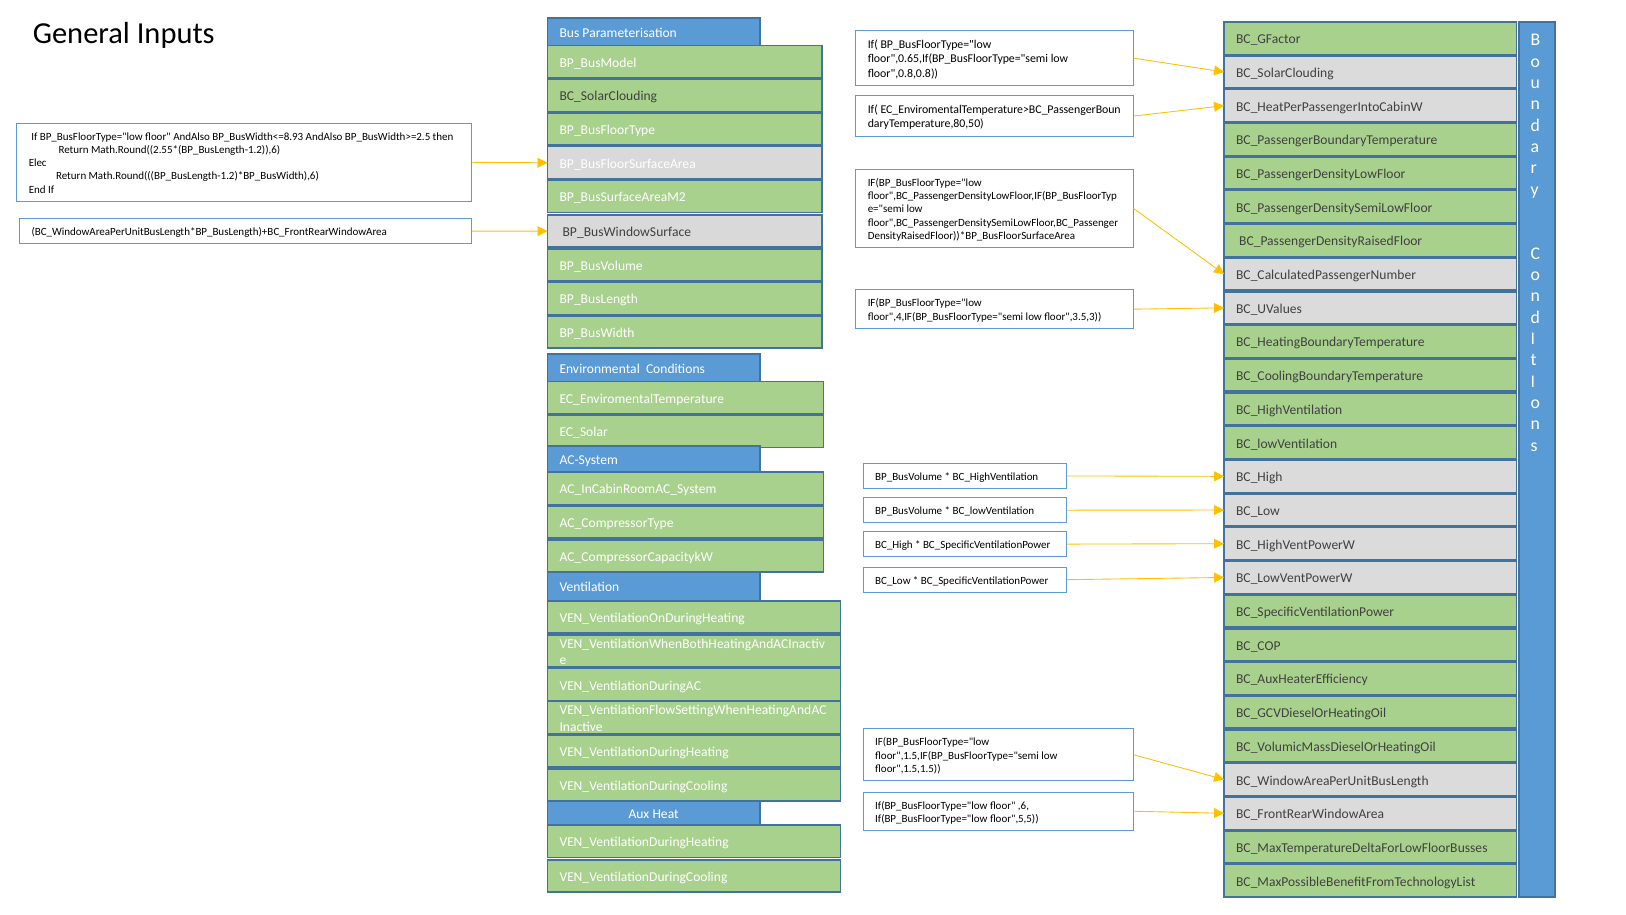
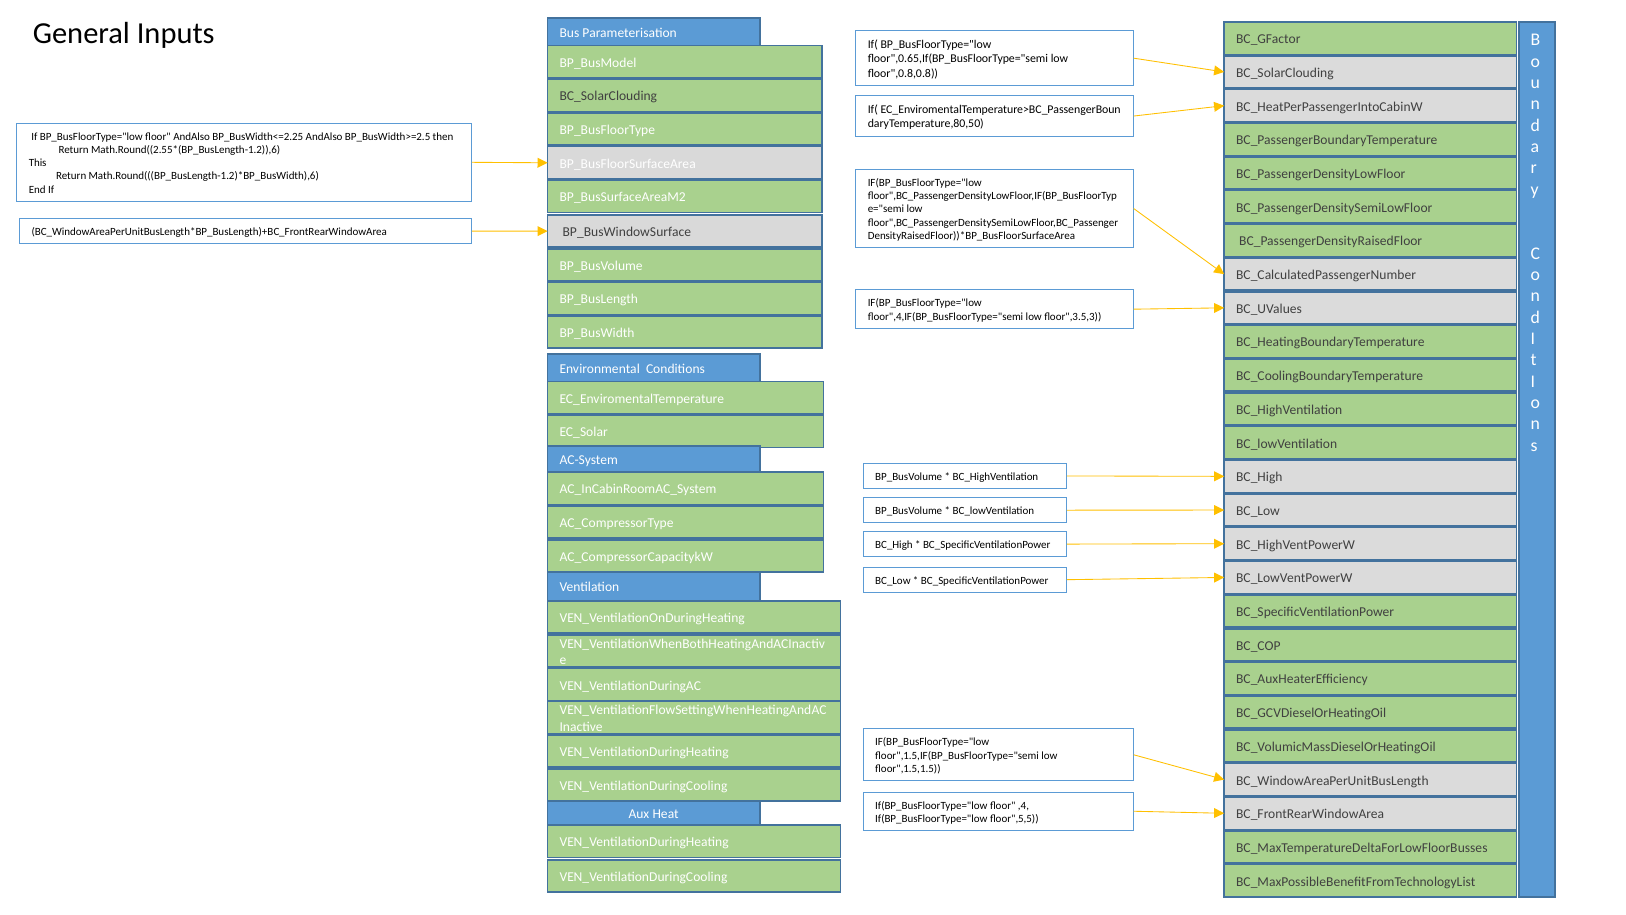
BP_BusWidth<=8.93: BP_BusWidth<=8.93 -> BP_BusWidth<=2.25 (258, 137)
Elec: Elec -> This (38, 163)
,6: ,6 -> ,4 (1024, 805)
